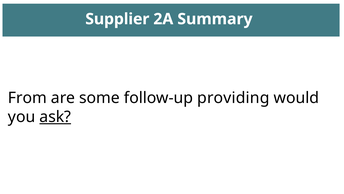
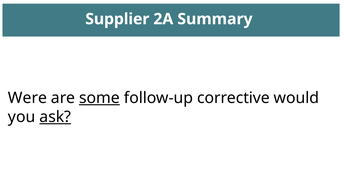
From: From -> Were (27, 98)
some underline: none -> present (99, 98)
providing: providing -> corrective (233, 98)
